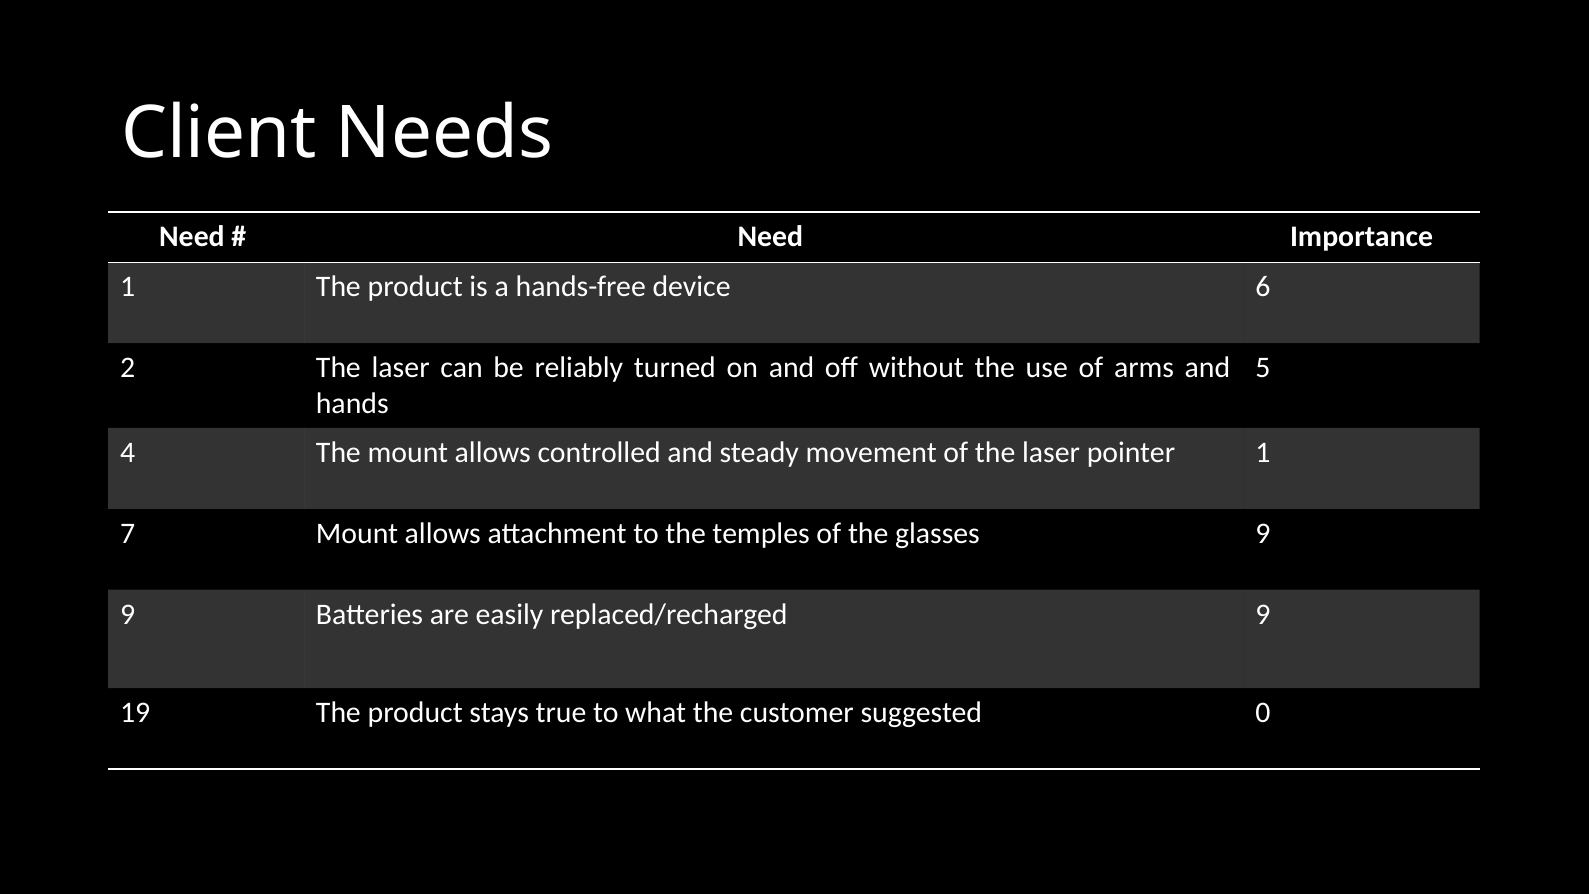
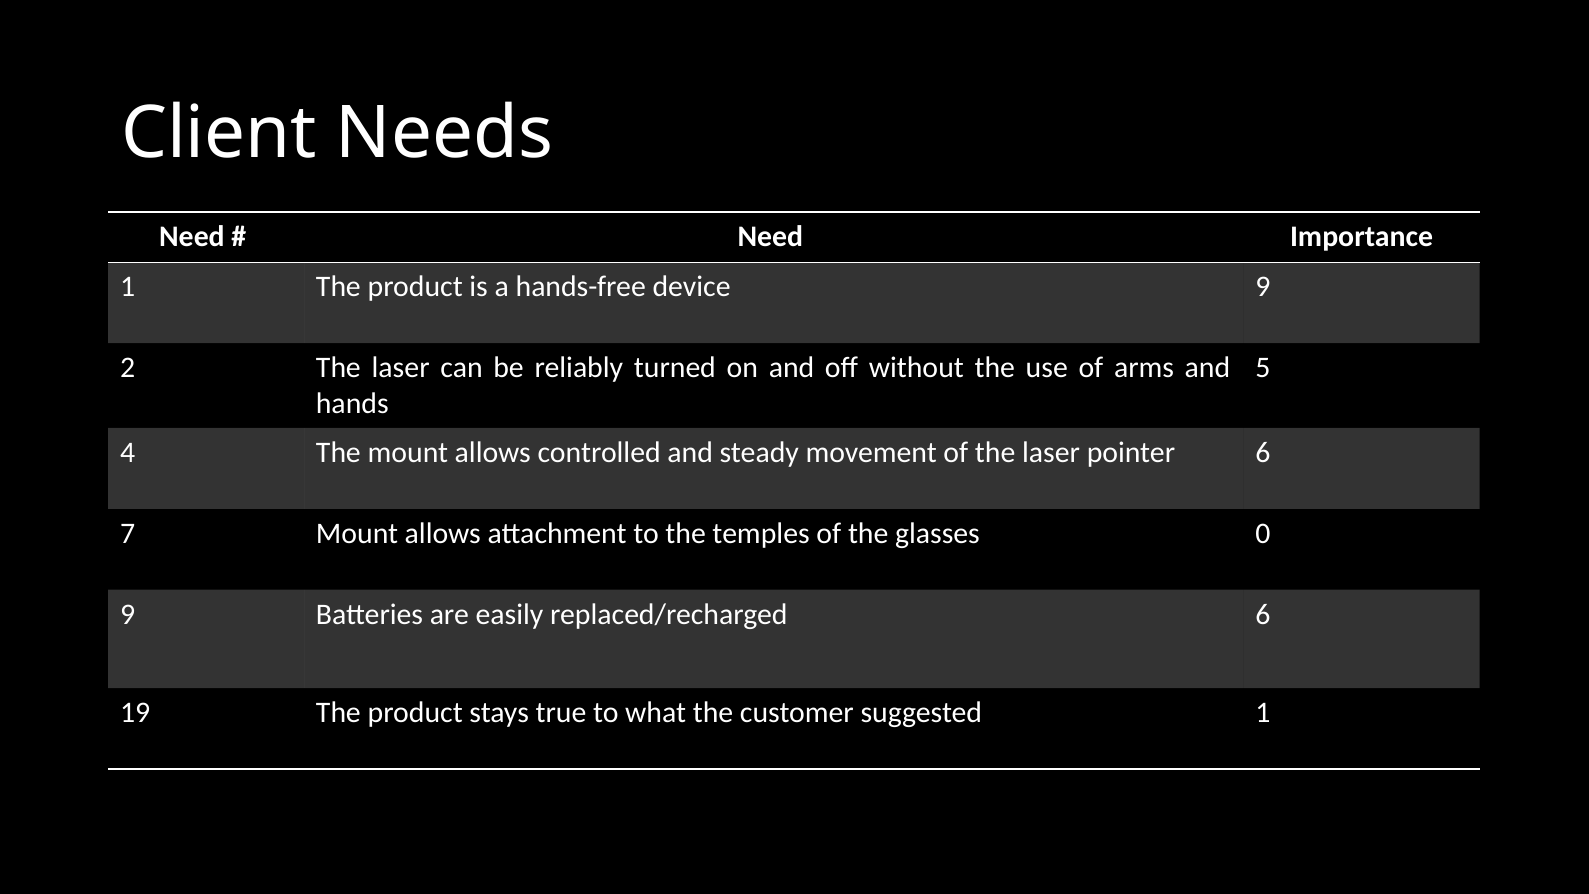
device 6: 6 -> 9 (1263, 287)
pointer 1: 1 -> 6 (1263, 452)
glasses 9: 9 -> 0 (1263, 533)
replaced/recharged 9: 9 -> 6 (1263, 614)
suggested 0: 0 -> 1 (1263, 713)
